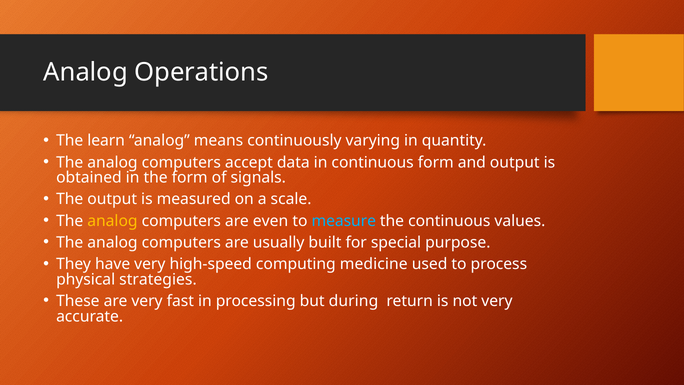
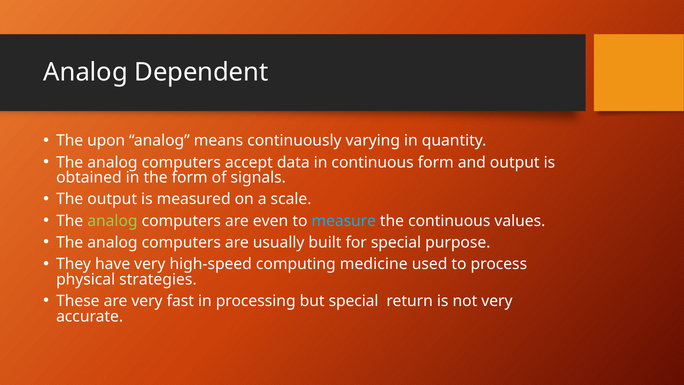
Operations: Operations -> Dependent (201, 72)
learn: learn -> upon (106, 141)
analog colour: yellow -> light green (112, 221)
but during: during -> special (354, 301)
